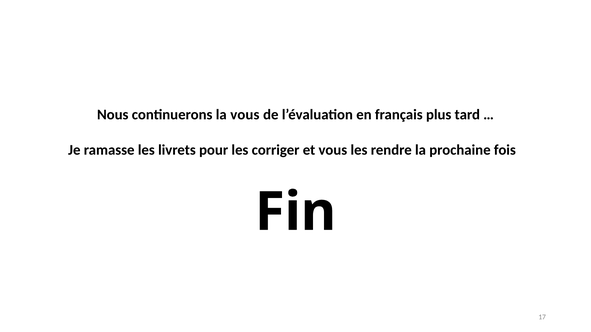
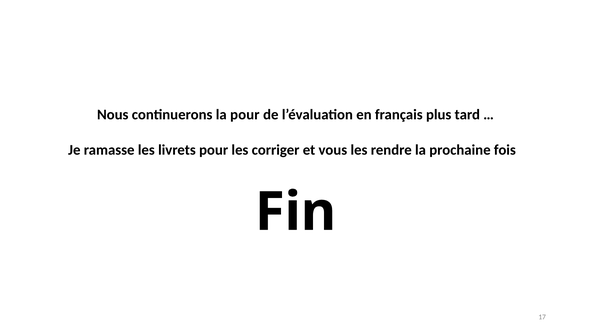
la vous: vous -> pour (245, 115)
